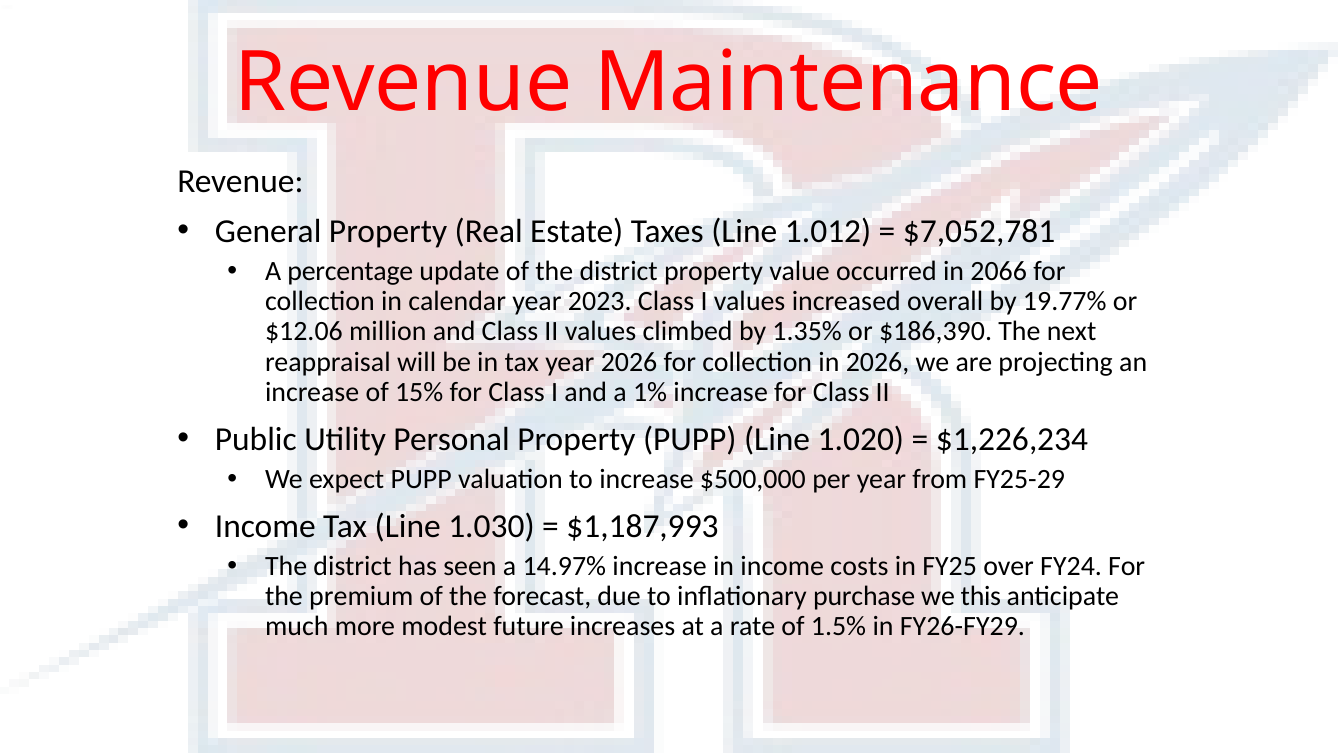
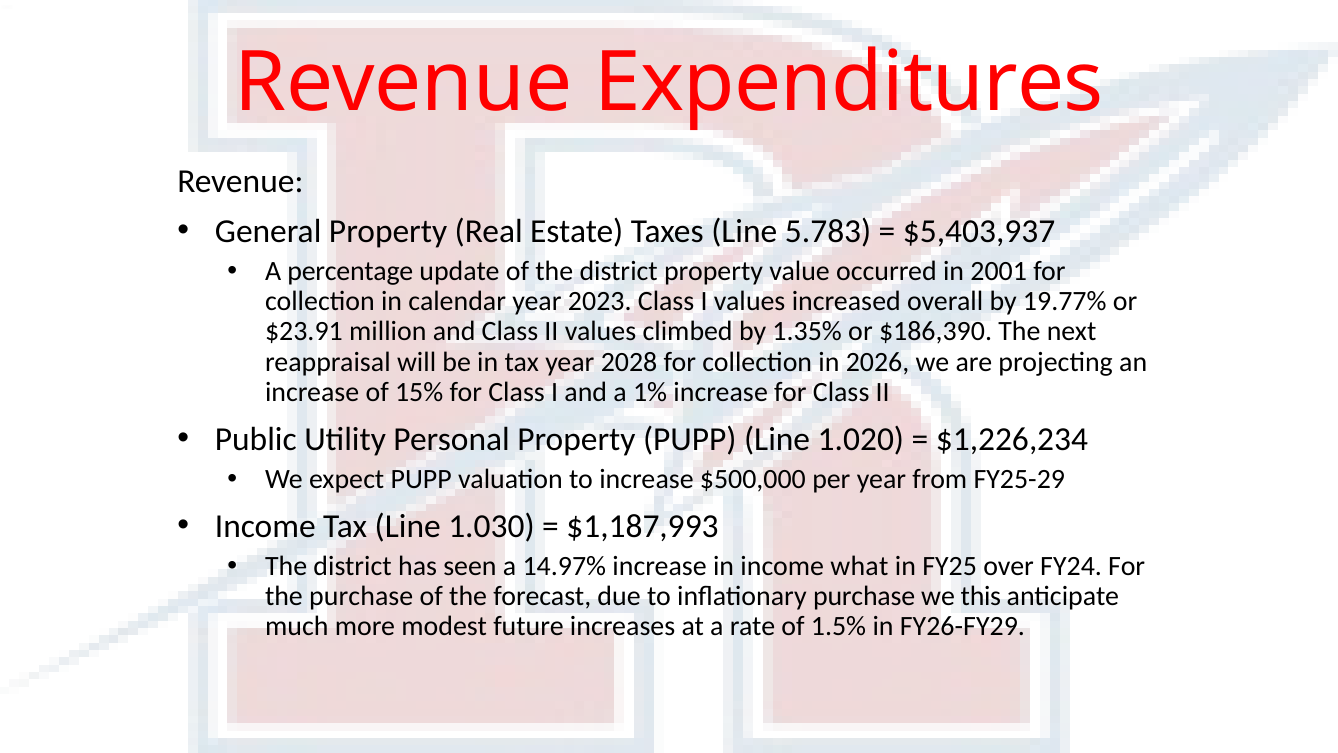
Maintenance: Maintenance -> Expenditures (849, 83)
1.012: 1.012 -> 5.783 (828, 231)
$7,052,781: $7,052,781 -> $5,403,937 (979, 231)
2066: 2066 -> 2001 (999, 271)
$12.06: $12.06 -> $23.91 (304, 331)
year 2026: 2026 -> 2028 (629, 362)
costs: costs -> what (859, 566)
the premium: premium -> purchase (361, 596)
